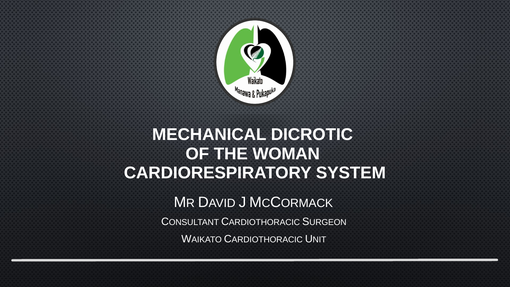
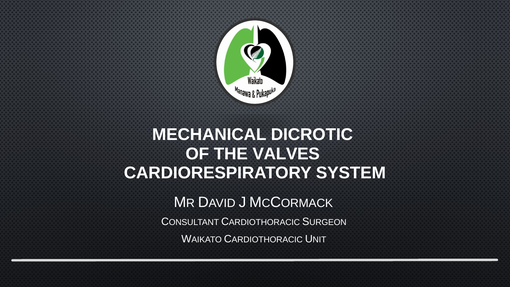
WOMAN: WOMAN -> VALVES (286, 154)
